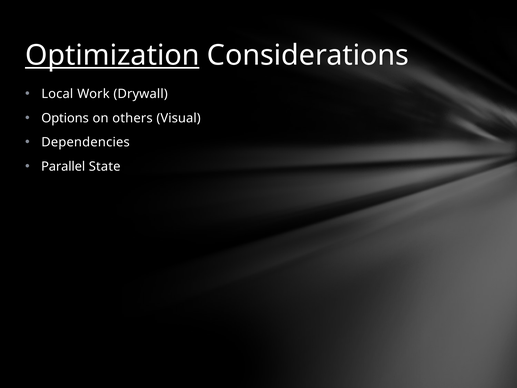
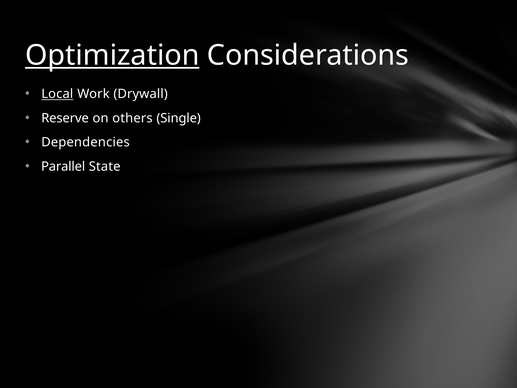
Local underline: none -> present (57, 94)
Options: Options -> Reserve (65, 118)
Visual: Visual -> Single (179, 118)
